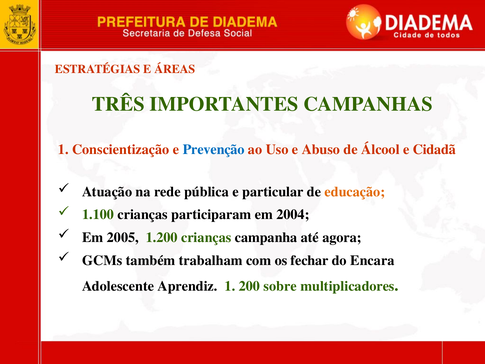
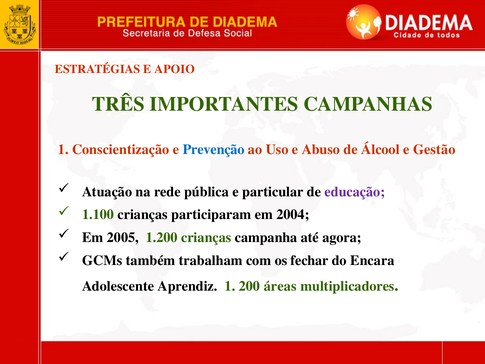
ÁREAS: ÁREAS -> APOIO (175, 69)
Cidadã: Cidadã -> Gestão (434, 149)
educação colour: orange -> purple (355, 192)
sobre: sobre -> áreas (280, 286)
